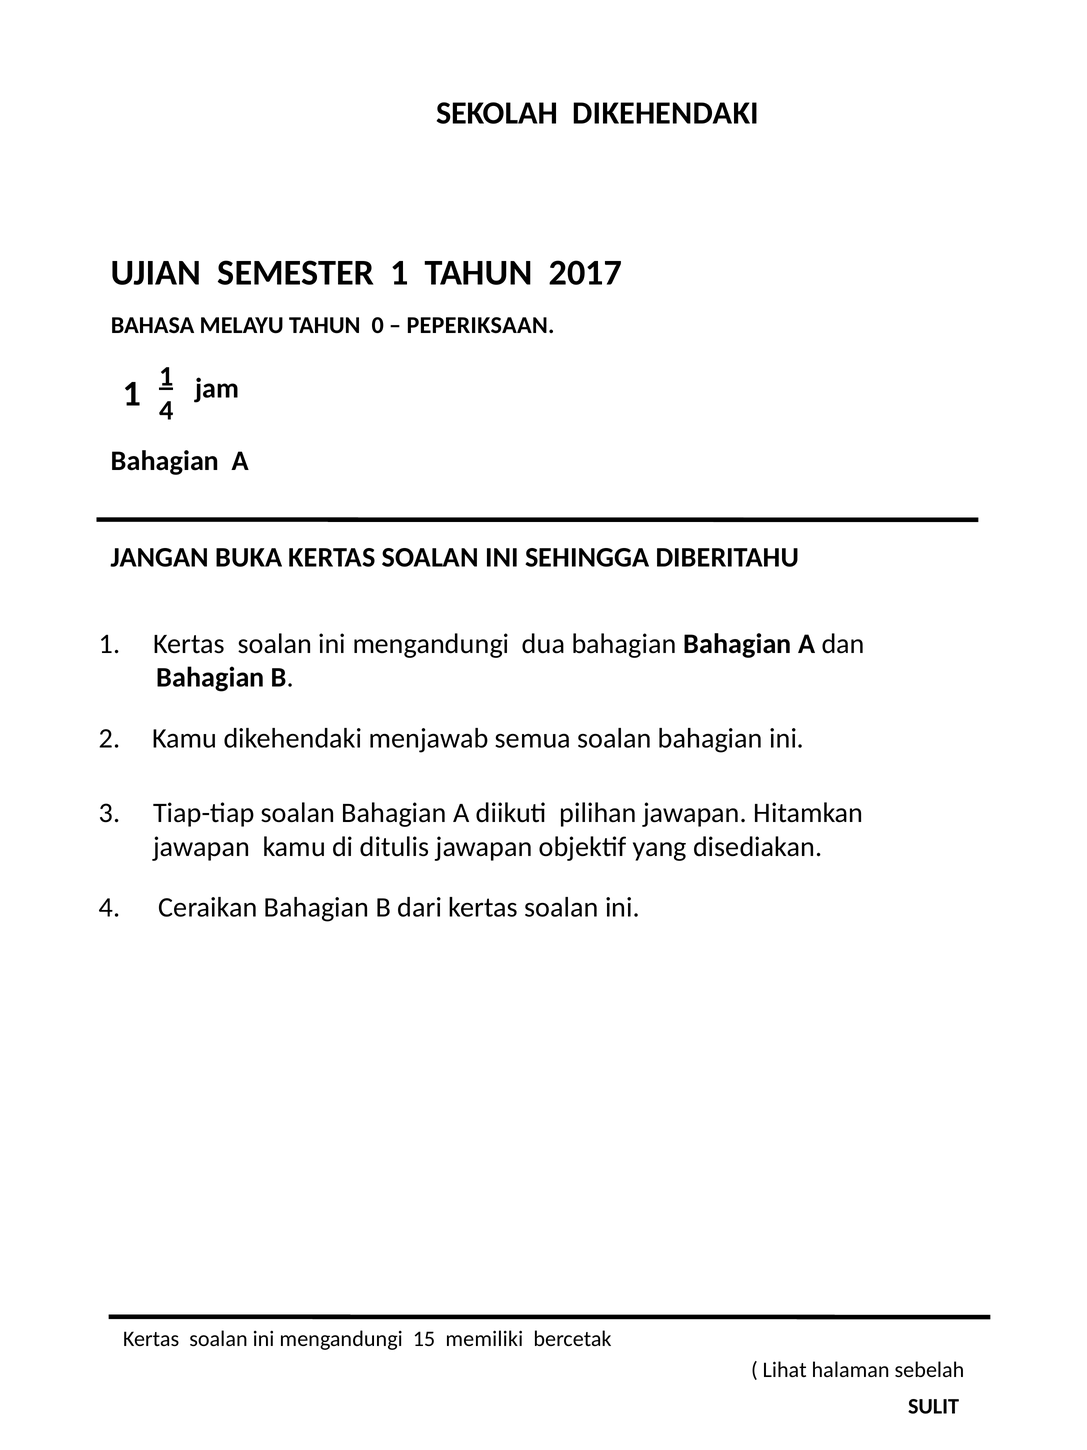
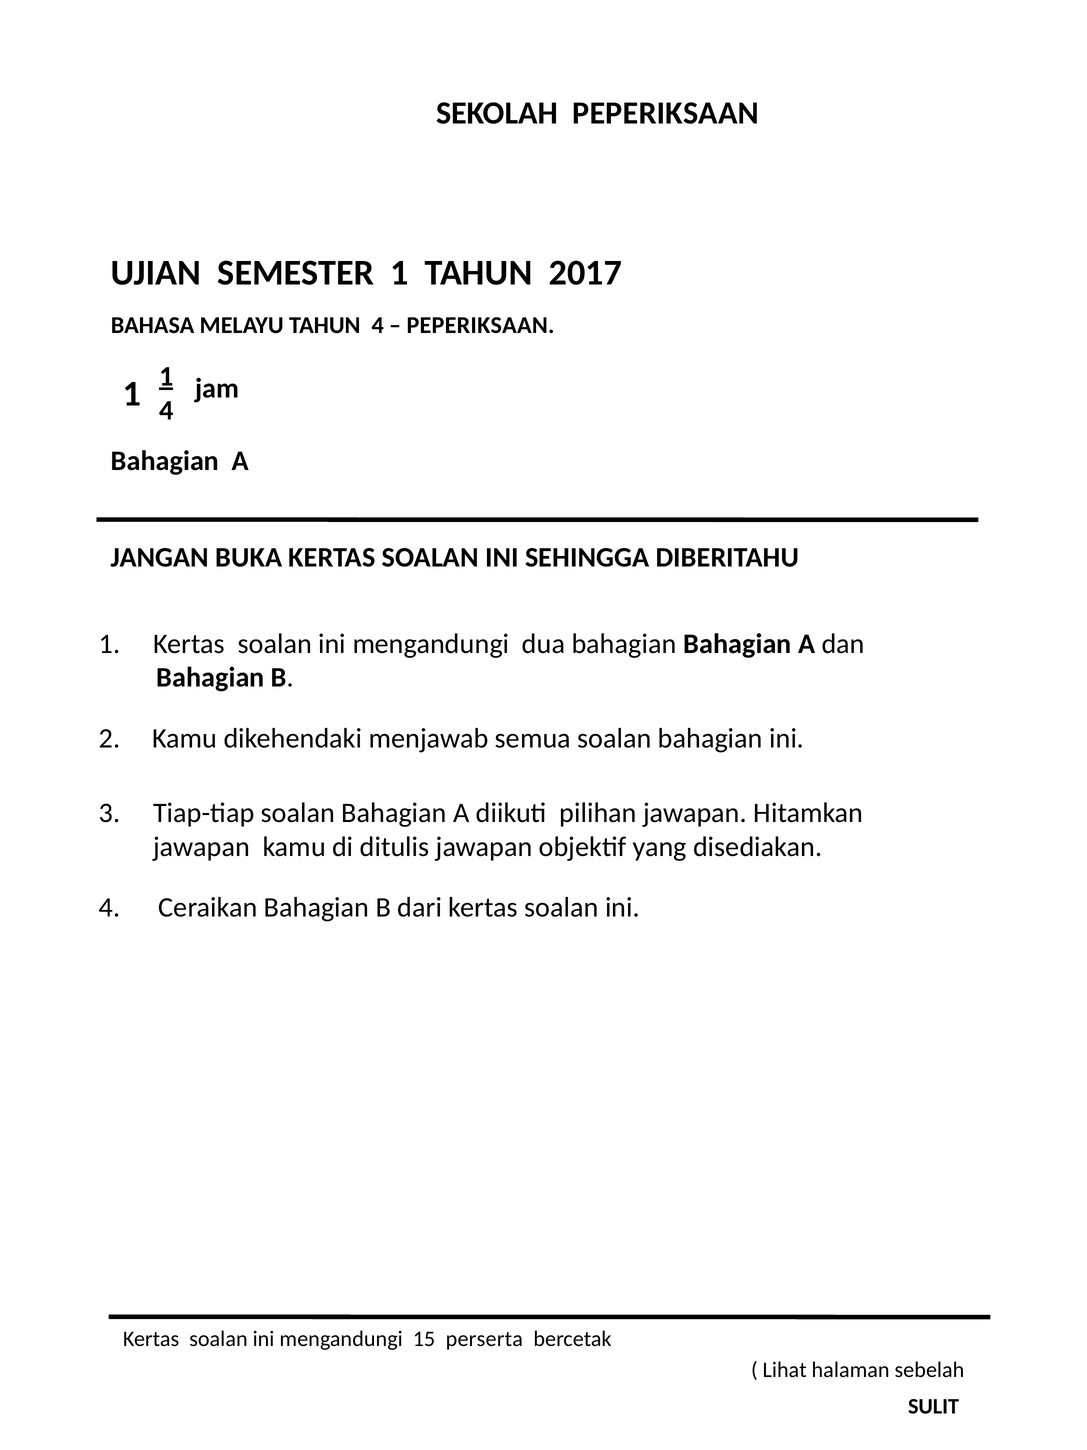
SEKOLAH DIKEHENDAKI: DIKEHENDAKI -> PEPERIKSAAN (666, 113)
TAHUN 0: 0 -> 4 (378, 325)
memiliki: memiliki -> perserta (484, 1338)
